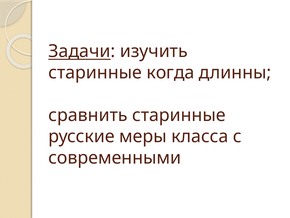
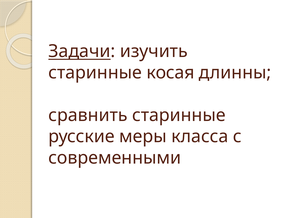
когда: когда -> косая (170, 72)
